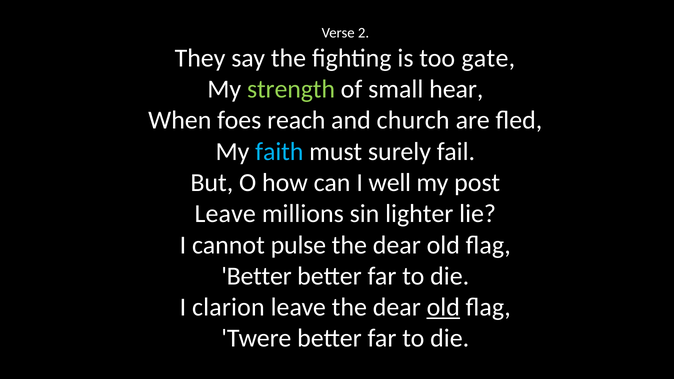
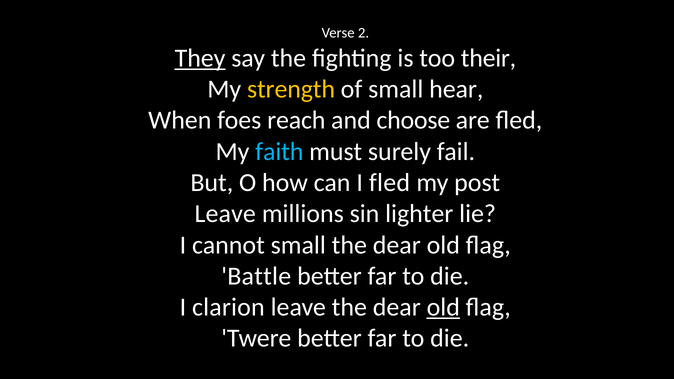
They underline: none -> present (200, 58)
gate: gate -> their (489, 58)
strength colour: light green -> yellow (291, 89)
church: church -> choose (413, 120)
I well: well -> fled (390, 183)
cannot pulse: pulse -> small (298, 245)
Better: Better -> Battle (256, 276)
